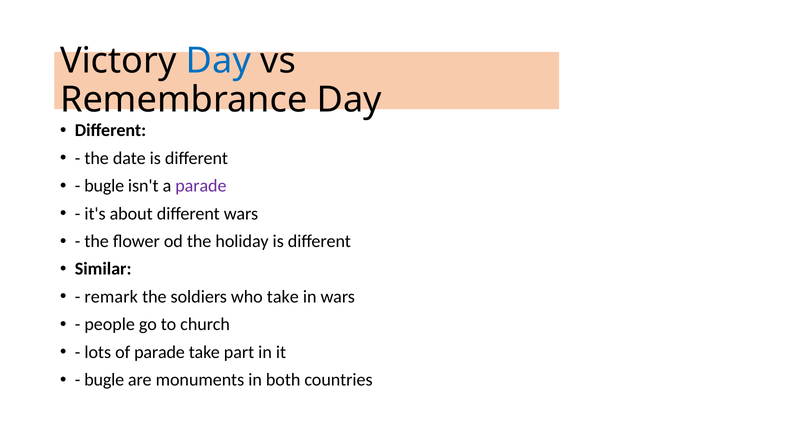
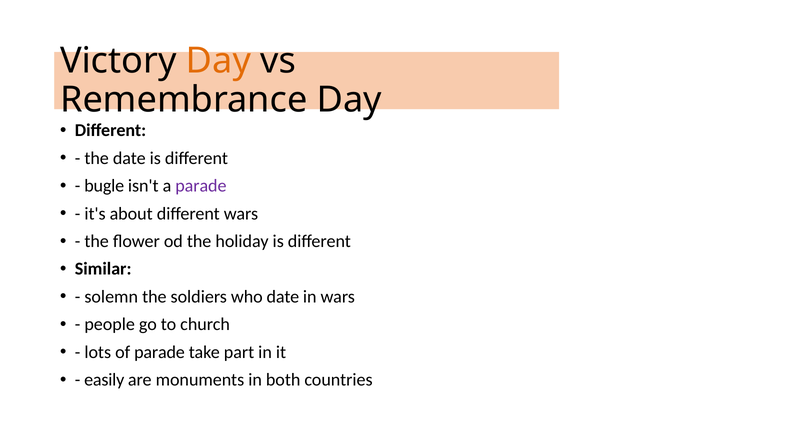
Day colour: blue -> orange (218, 61)
remark: remark -> solemn (111, 297)
who take: take -> date (283, 297)
bugle: bugle -> easily (104, 380)
